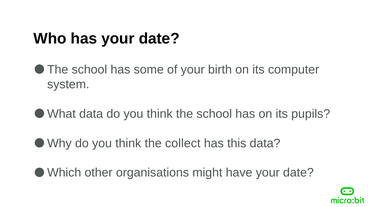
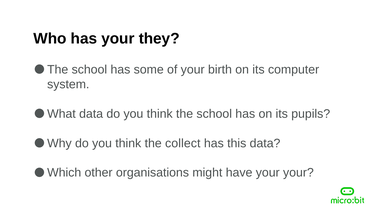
has your date: date -> they (159, 39)
have your date: date -> your (298, 173)
